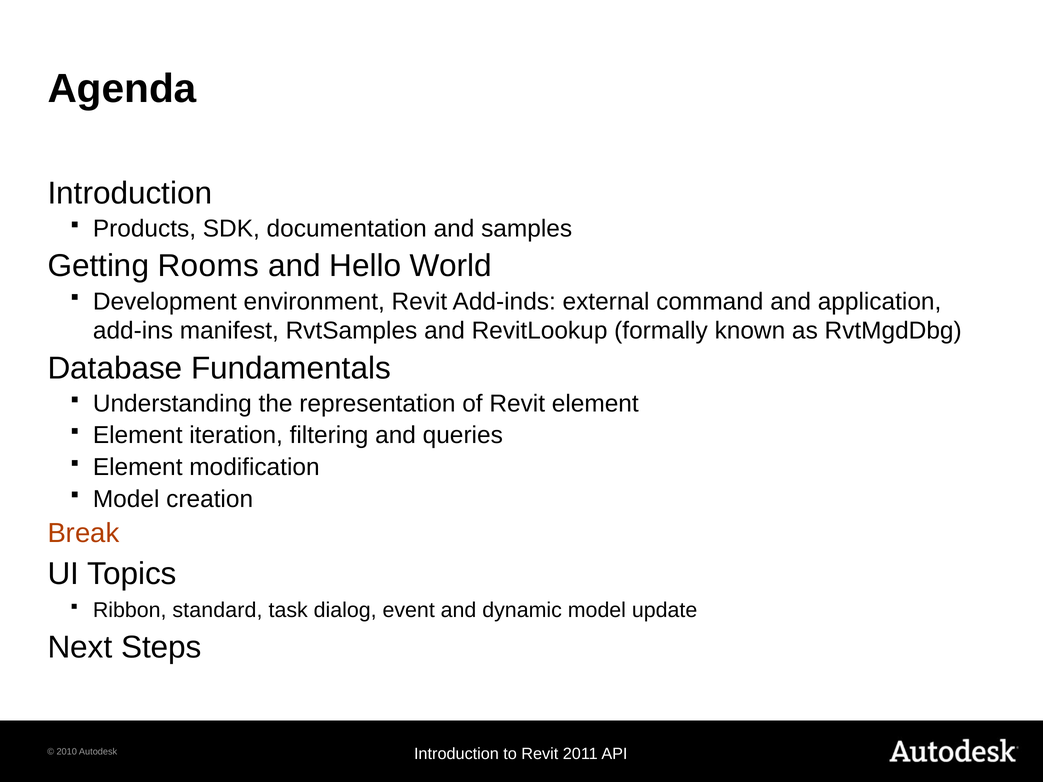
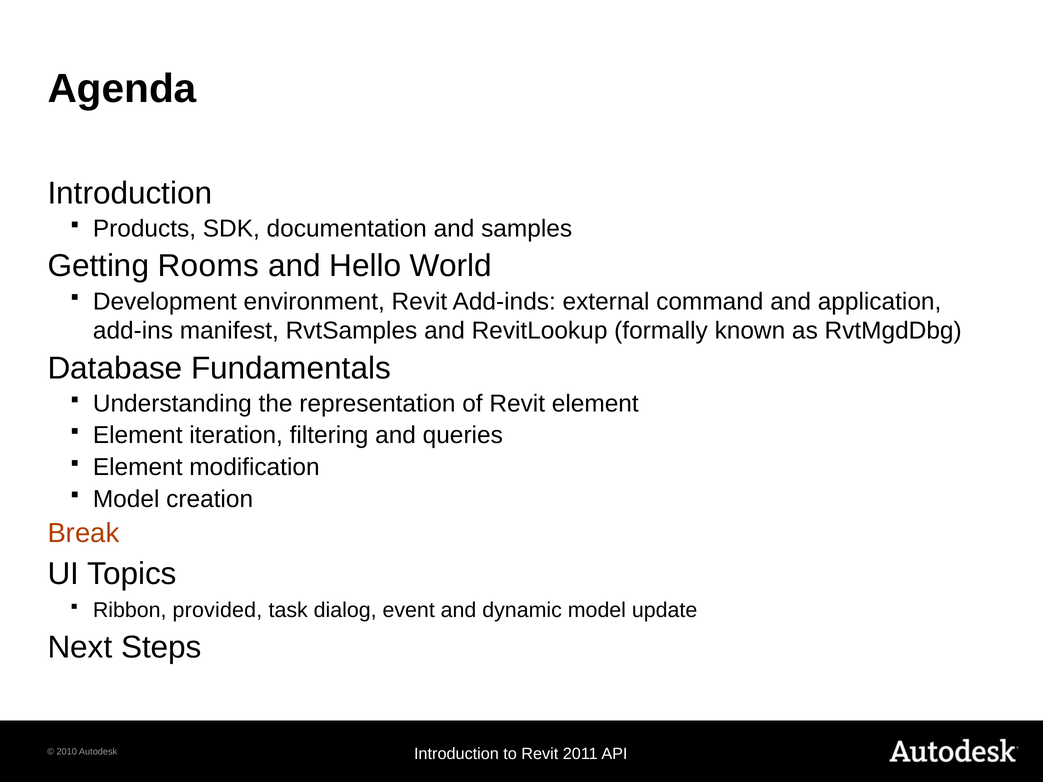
standard: standard -> provided (217, 610)
